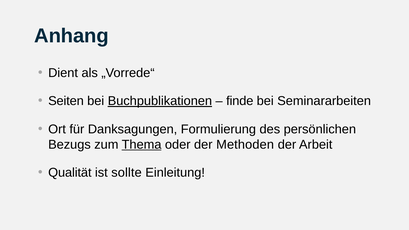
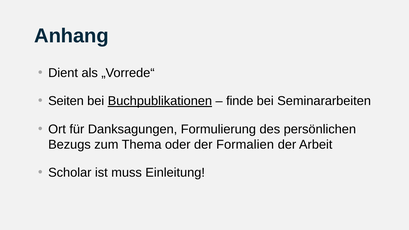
Thema underline: present -> none (142, 145)
Methoden: Methoden -> Formalien (245, 145)
Qualität: Qualität -> Scholar (70, 173)
sollte: sollte -> muss (127, 173)
